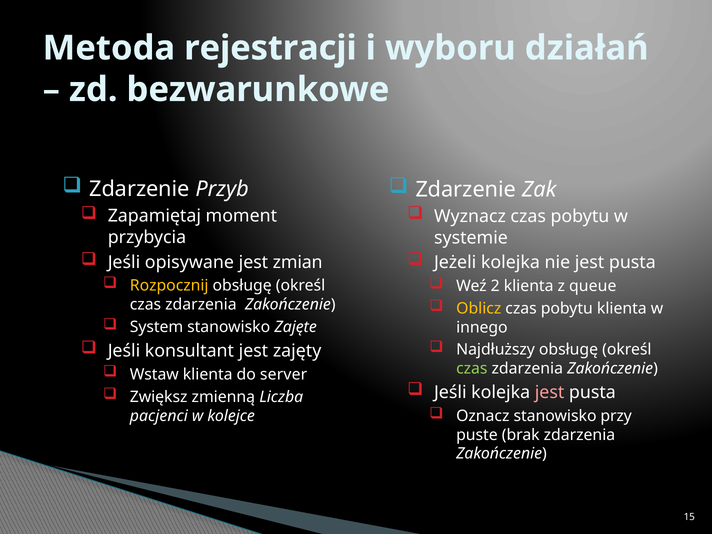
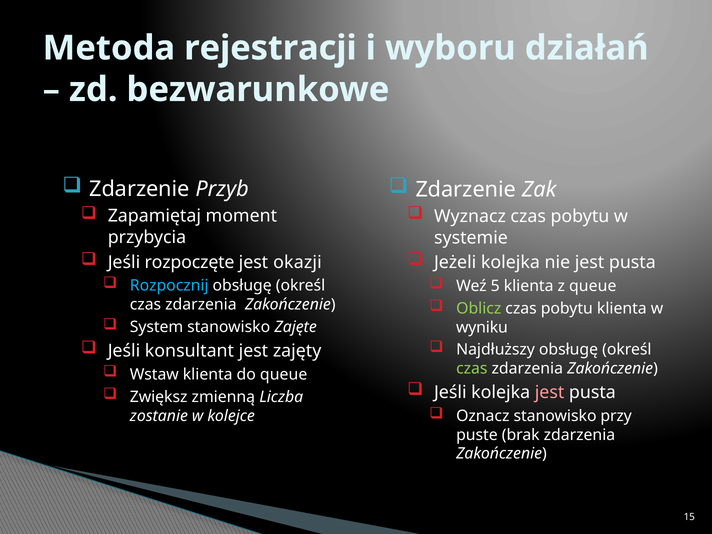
opisywane: opisywane -> rozpoczęte (190, 262)
zmian: zmian -> okazji (297, 262)
Rozpocznij colour: yellow -> light blue (169, 286)
2: 2 -> 5 (495, 286)
Oblicz colour: yellow -> light green (479, 308)
innego: innego -> wyniku (482, 327)
do server: server -> queue (284, 374)
pacjenci: pacjenci -> zostanie (159, 416)
